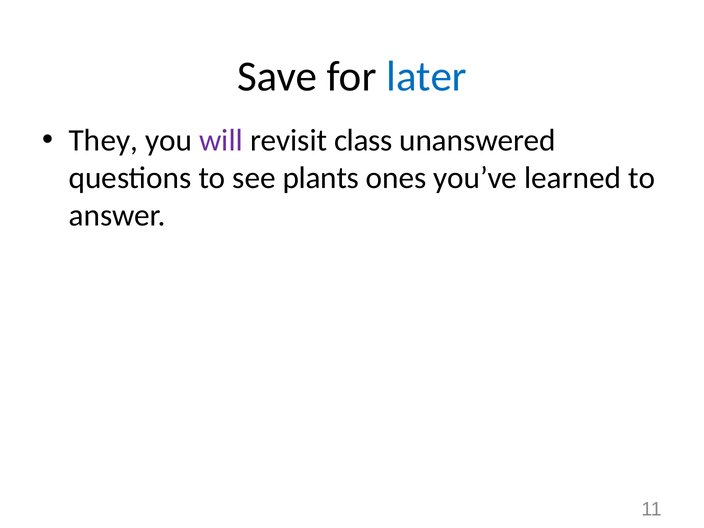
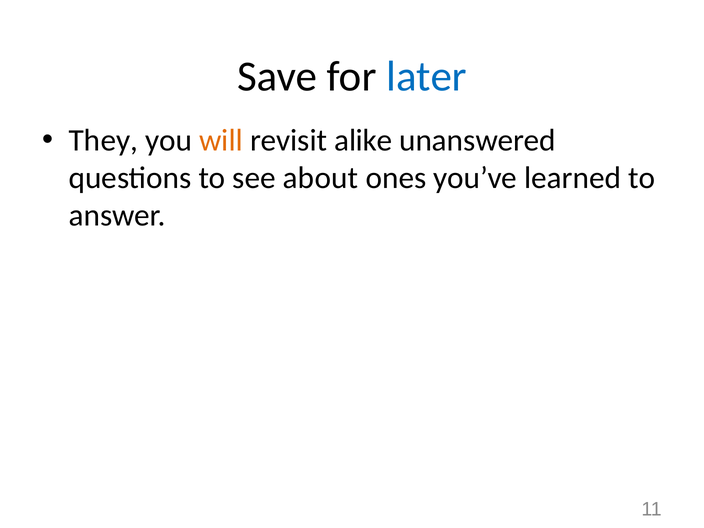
will colour: purple -> orange (221, 140)
class: class -> alike (363, 140)
plants: plants -> about (321, 178)
